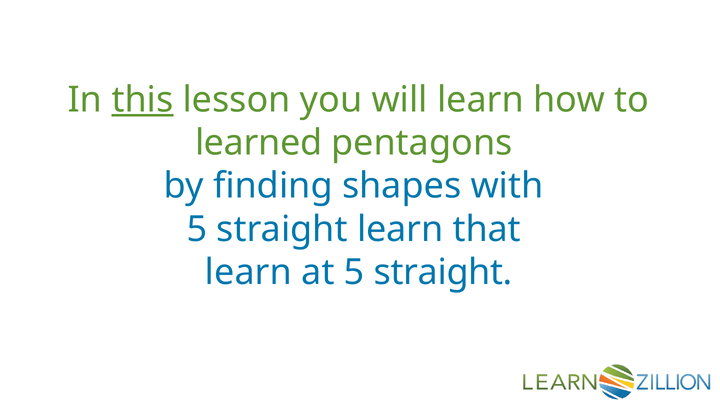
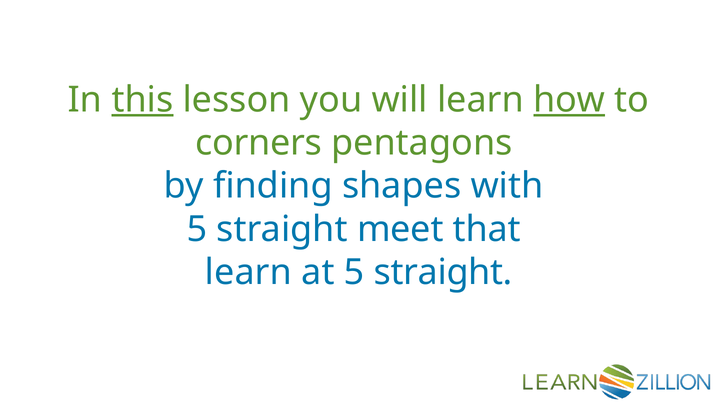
how underline: none -> present (569, 100)
learned: learned -> corners (259, 143)
straight learn: learn -> meet (400, 229)
